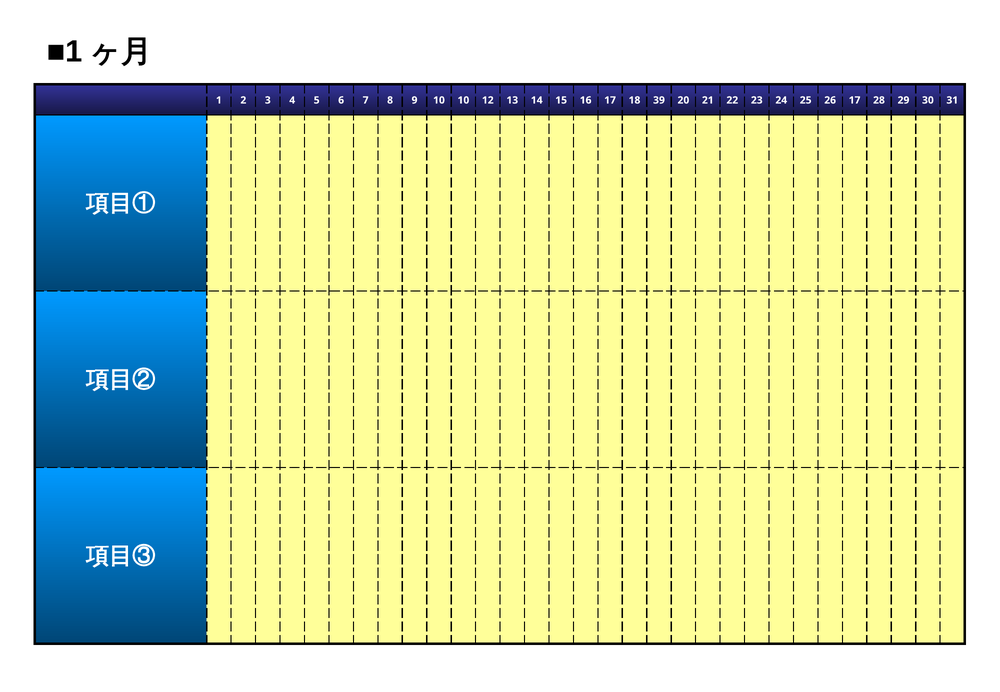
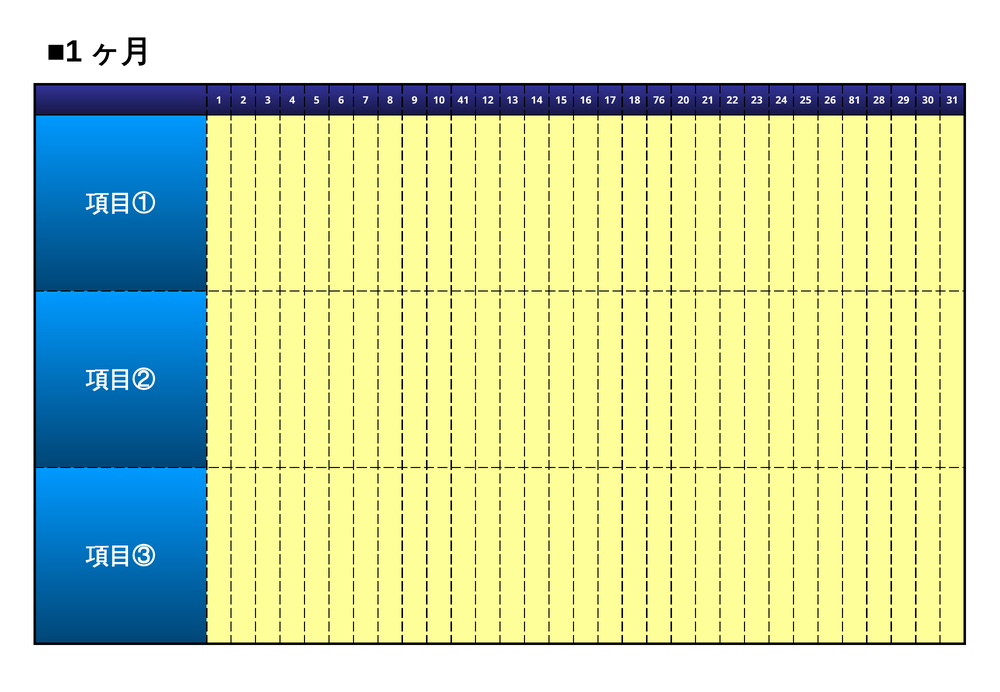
10 10: 10 -> 41 (463, 100)
39: 39 -> 76 (659, 100)
26 17: 17 -> 81 (855, 100)
